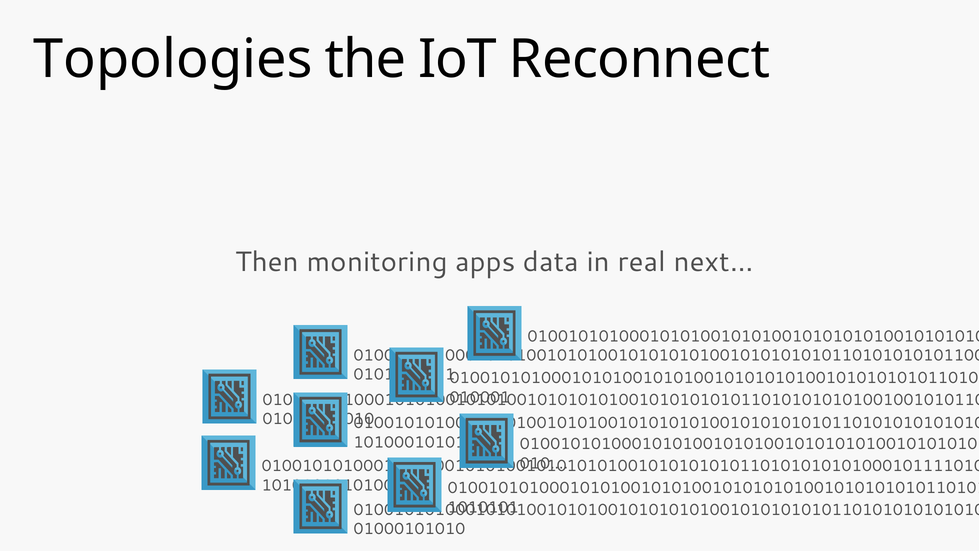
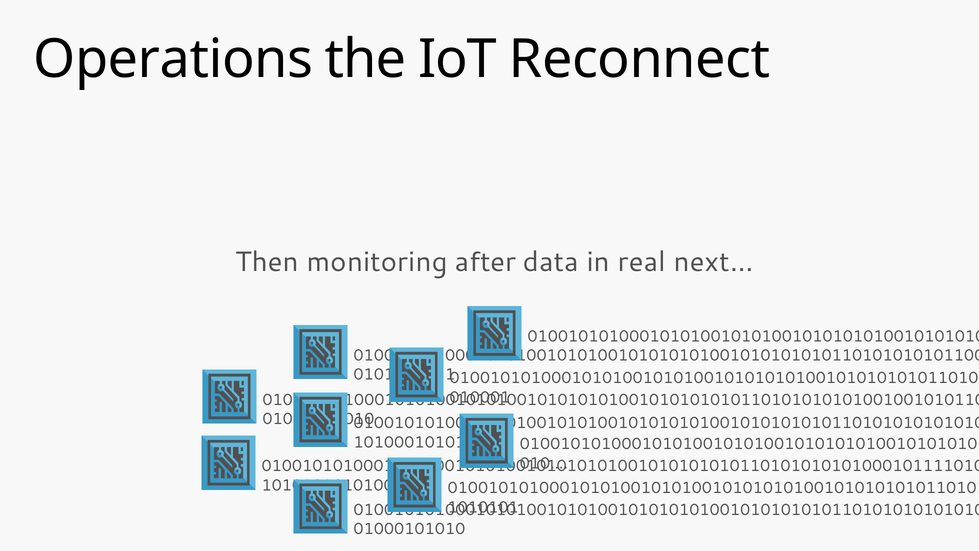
Topologies: Topologies -> Operations (173, 60)
apps: apps -> after (485, 262)
